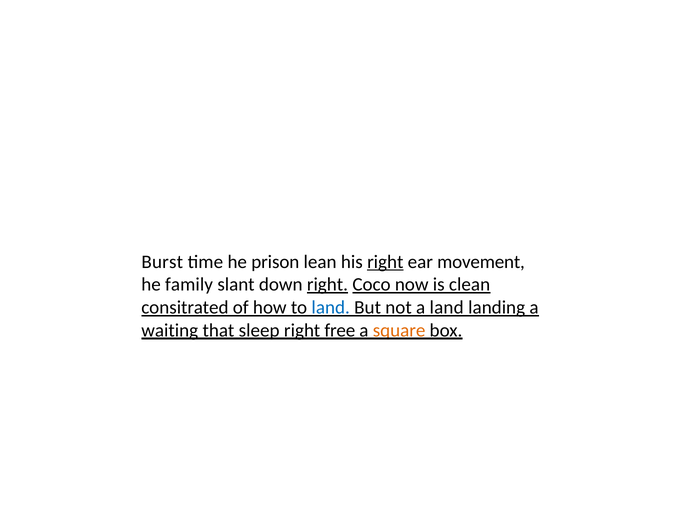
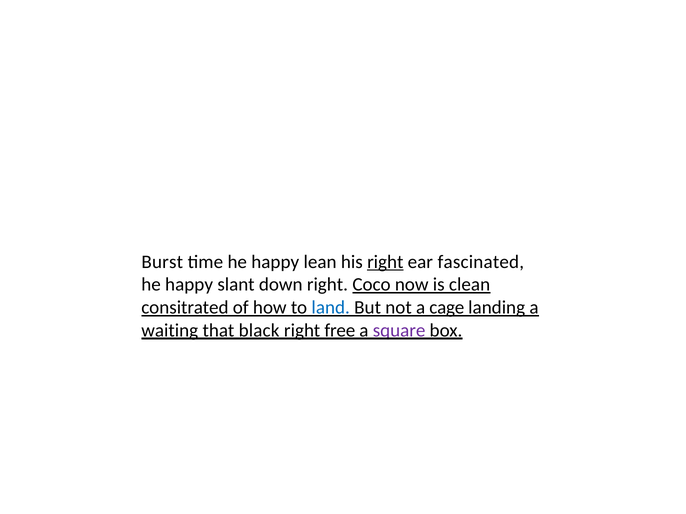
time he prison: prison -> happy (275, 262)
movement: movement -> fascinated (481, 262)
family: family -> happy (189, 285)
right underline: present -> none (327, 285)
a land: land -> cage (447, 308)
sleep: sleep -> black (259, 331)
square colour: orange -> purple (399, 331)
